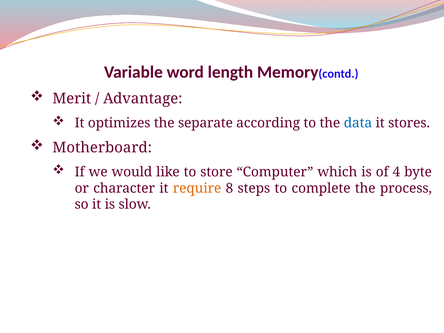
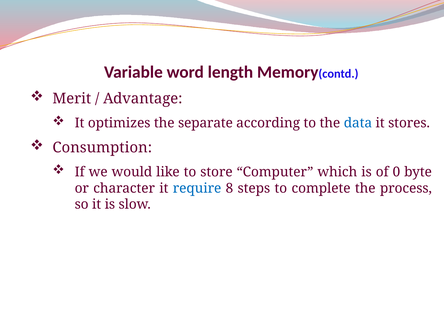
Motherboard: Motherboard -> Consumption (102, 148)
4: 4 -> 0 (396, 172)
require colour: orange -> blue (197, 188)
